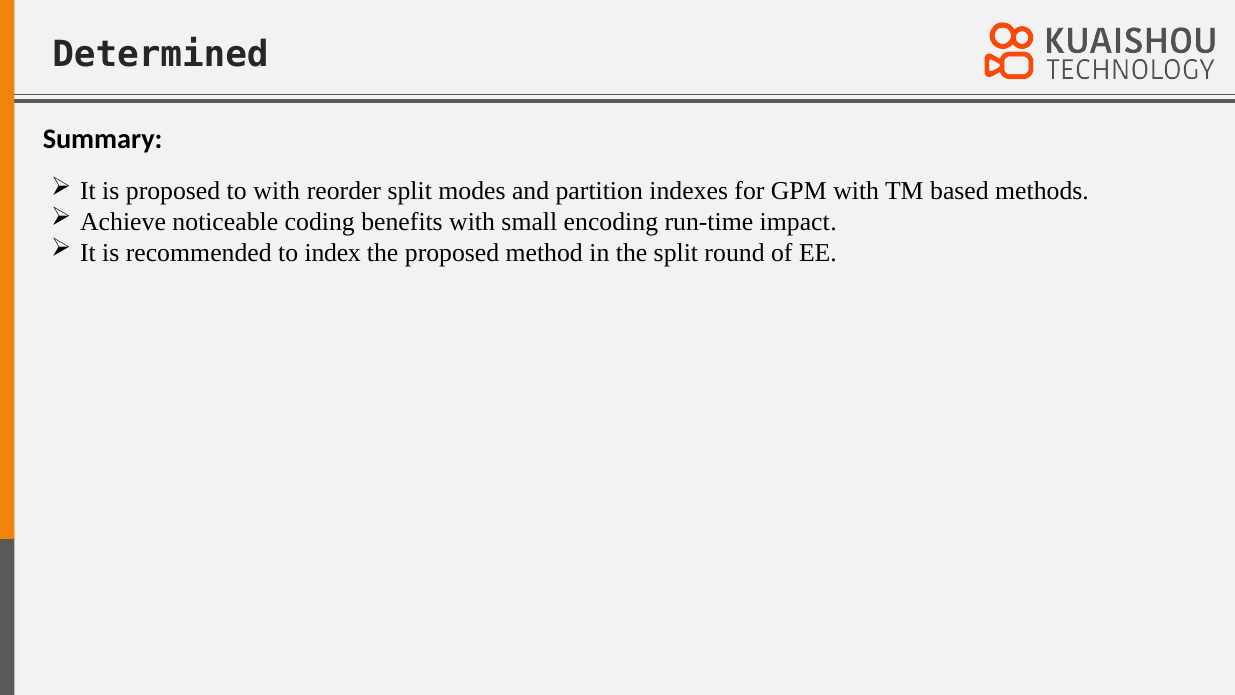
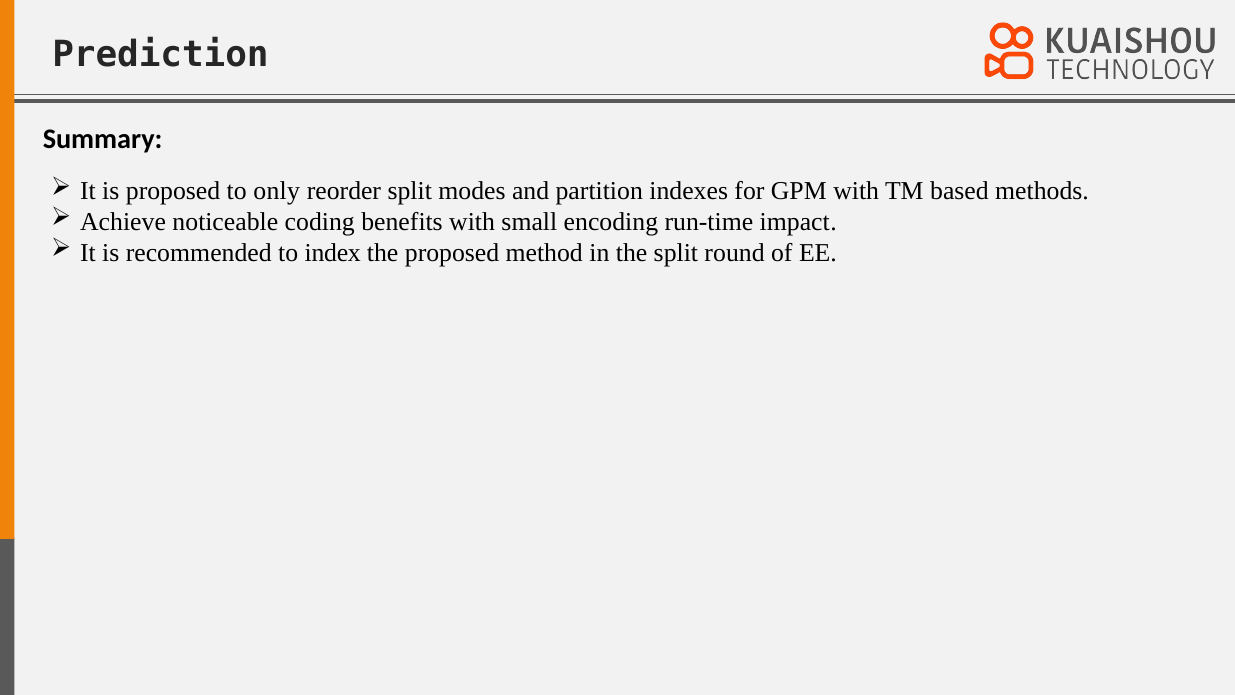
Determined: Determined -> Prediction (160, 55)
to with: with -> only (277, 191)
